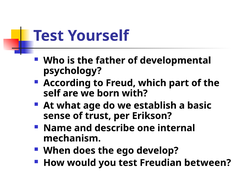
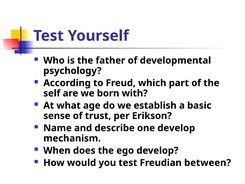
one internal: internal -> develop (176, 128)
